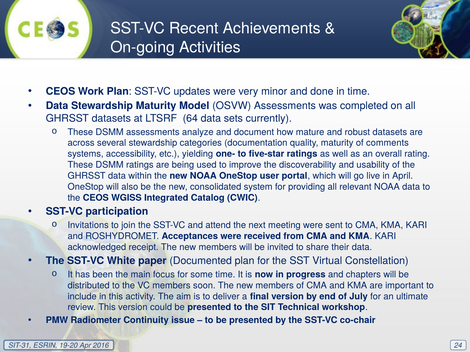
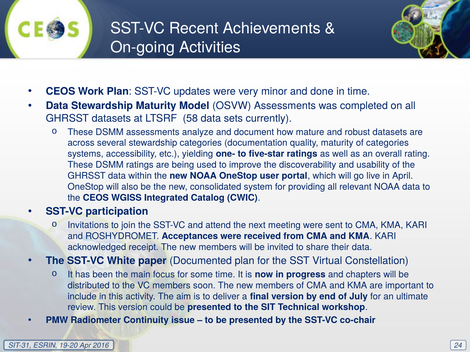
64: 64 -> 58 (190, 119)
of comments: comments -> categories (387, 143)
